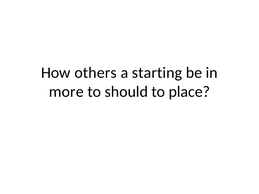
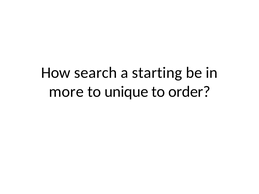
others: others -> search (96, 73)
should: should -> unique (126, 92)
place: place -> order (189, 92)
